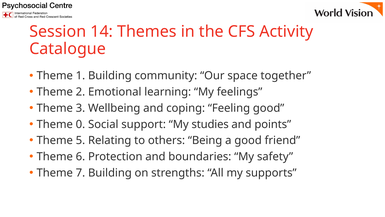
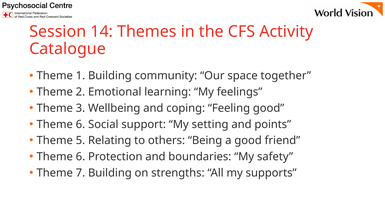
0: 0 -> 6 (80, 124)
studies: studies -> setting (210, 124)
